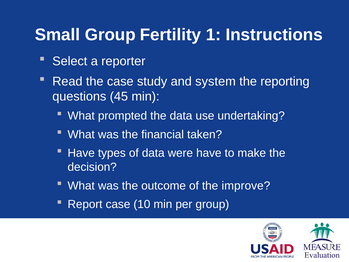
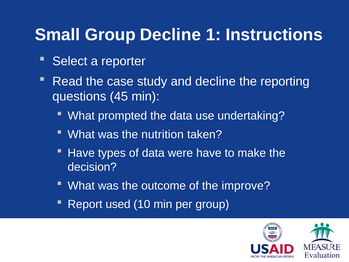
Group Fertility: Fertility -> Decline (170, 35)
and system: system -> decline (216, 81)
financial: financial -> nutrition (163, 134)
Report case: case -> used (118, 204)
